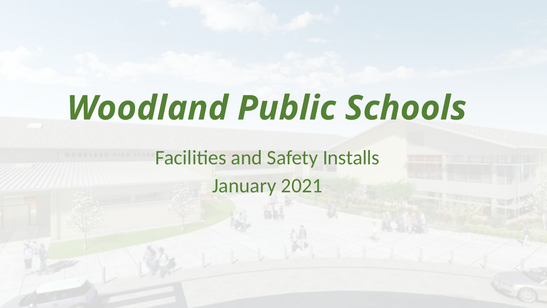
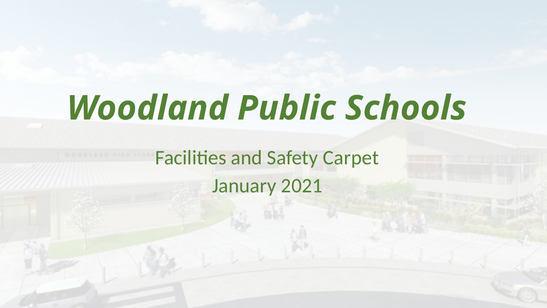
Installs: Installs -> Carpet (351, 158)
